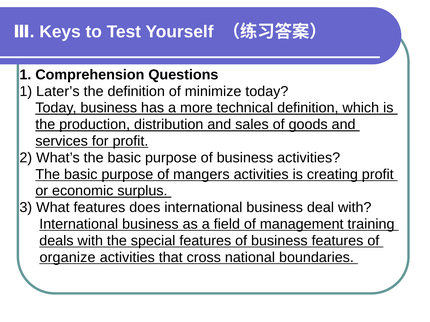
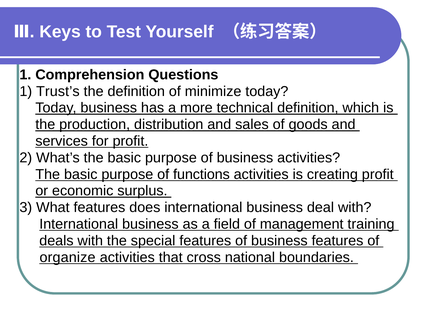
Later’s: Later’s -> Trust’s (58, 91)
mangers: mangers -> functions (201, 175)
